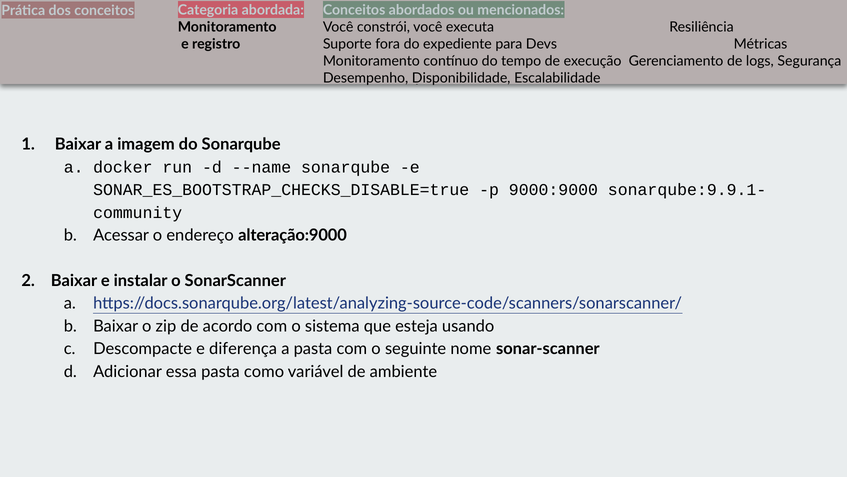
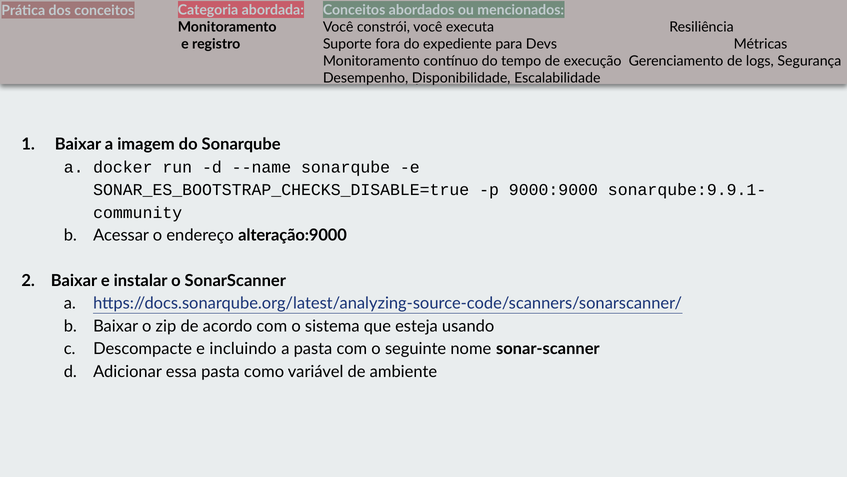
diferença: diferença -> incluindo (243, 349)
